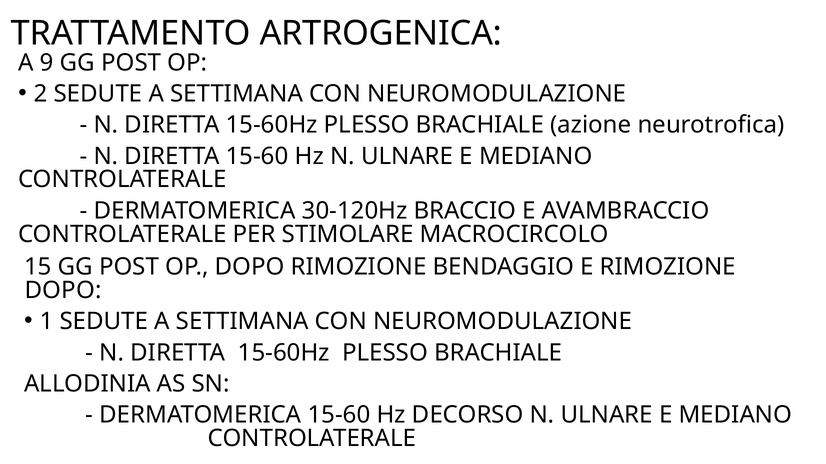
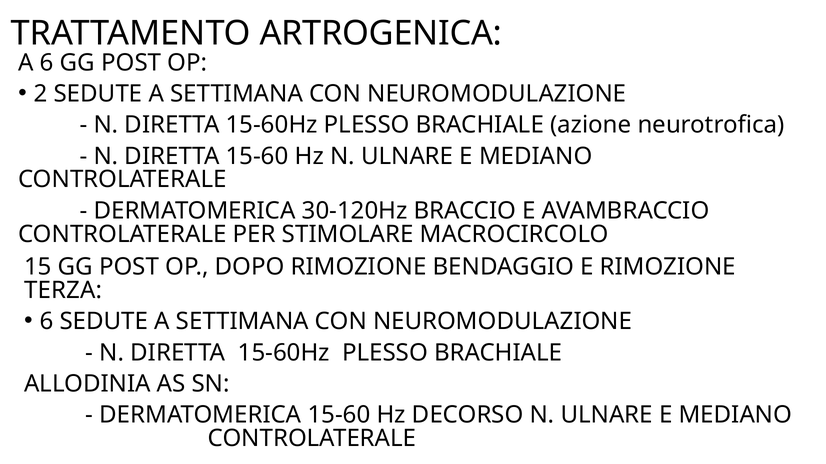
A 9: 9 -> 6 (47, 63)
DOPO: DOPO -> TERZA (63, 291)
1: 1 -> 6 (47, 322)
